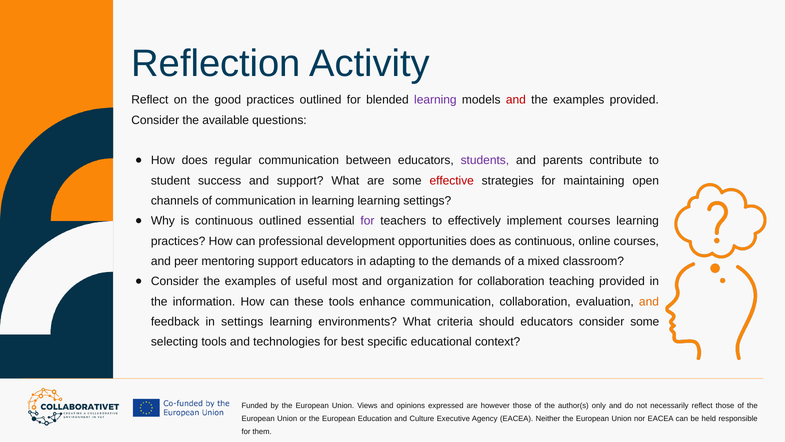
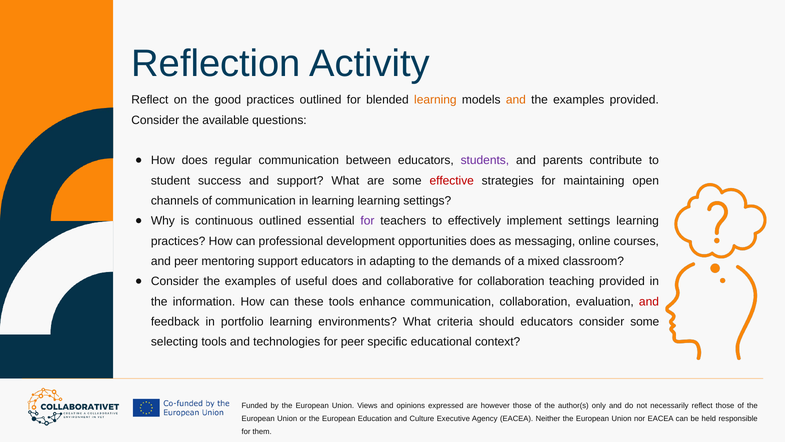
learning colour: purple -> orange (435, 100)
and colour: red -> orange (516, 100)
implement courses: courses -> settings (589, 221)
as continuous: continuous -> messaging (545, 241)
useful most: most -> does (345, 281)
organization: organization -> collaborative (420, 281)
and colour: orange -> red (649, 301)
in settings: settings -> portfolio (242, 321)
for best: best -> peer (353, 342)
